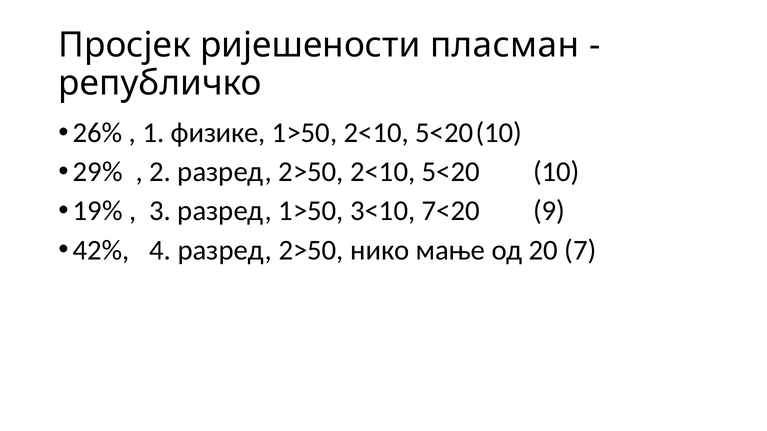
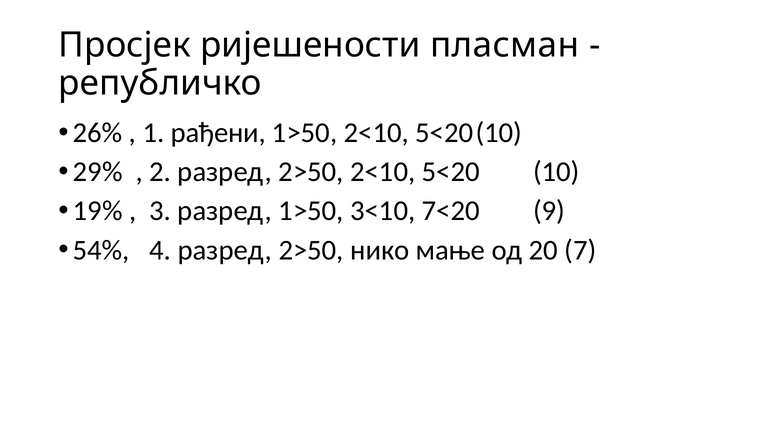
физике: физике -> рађени (218, 133)
42%: 42% -> 54% (101, 250)
